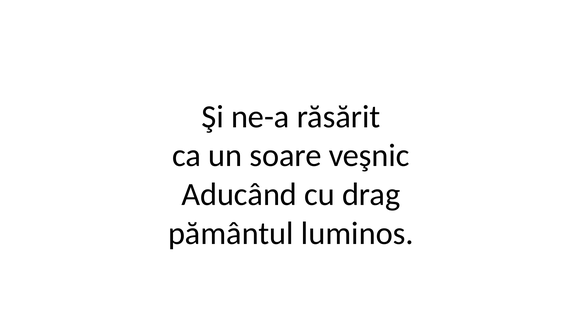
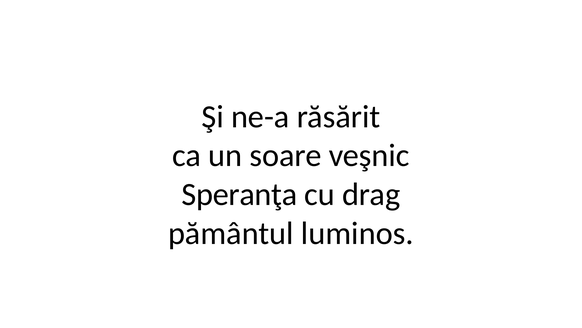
Aducând: Aducând -> Speranţa (239, 194)
